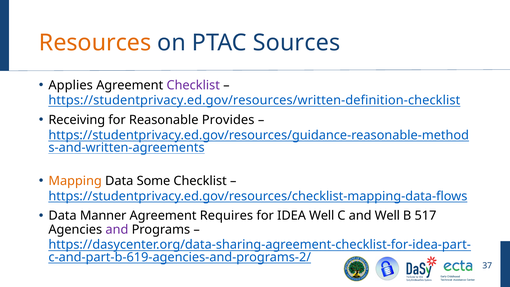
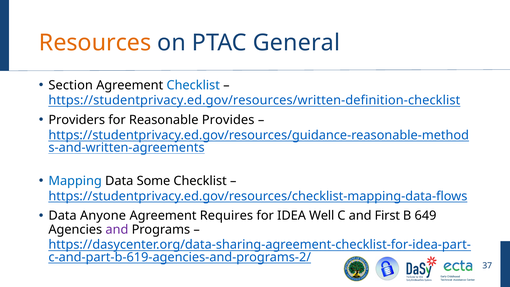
Sources: Sources -> General (297, 43)
Applies: Applies -> Section (71, 85)
Checklist colour: purple -> blue (193, 85)
Receiving: Receiving -> Providers (77, 120)
Mapping colour: orange -> blue (75, 181)
Manner: Manner -> Anyone (103, 216)
and Well: Well -> First (387, 216)
517: 517 -> 649 (425, 216)
